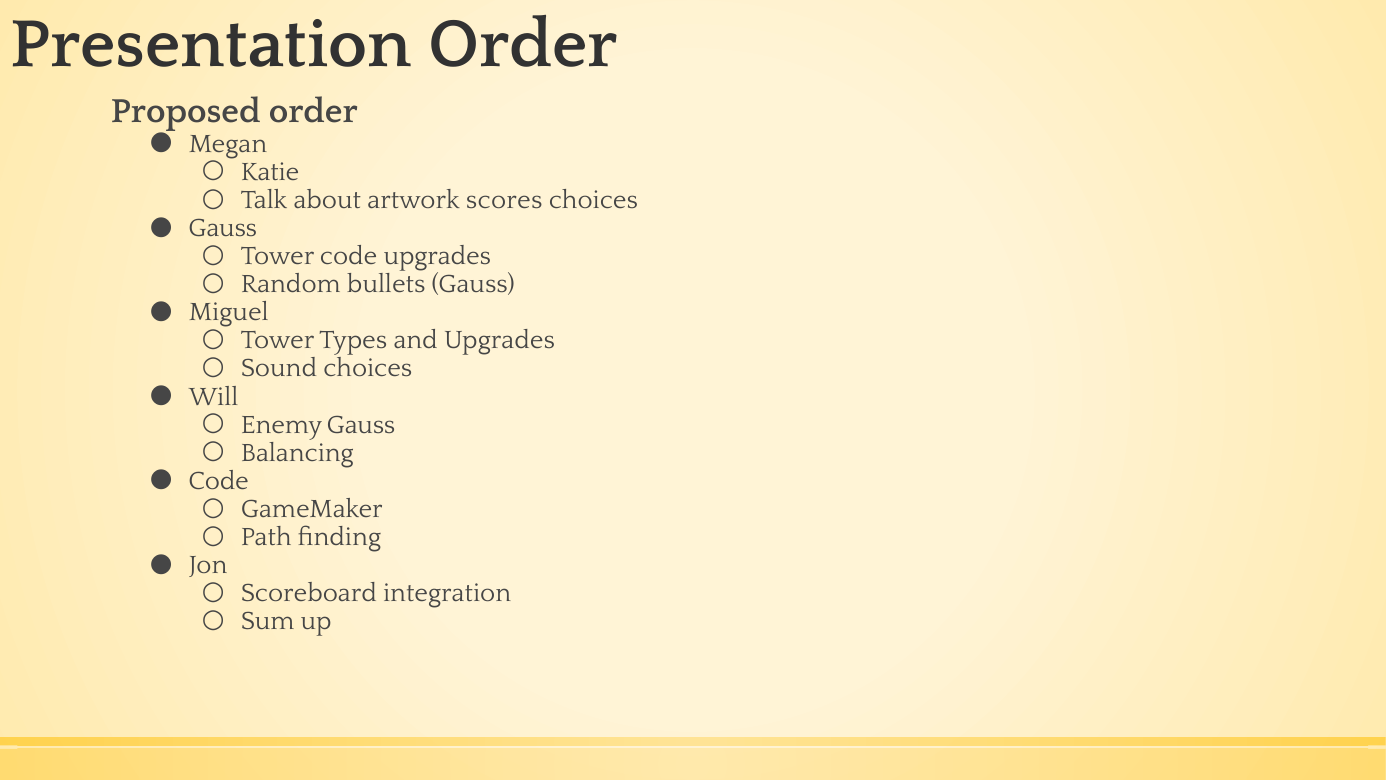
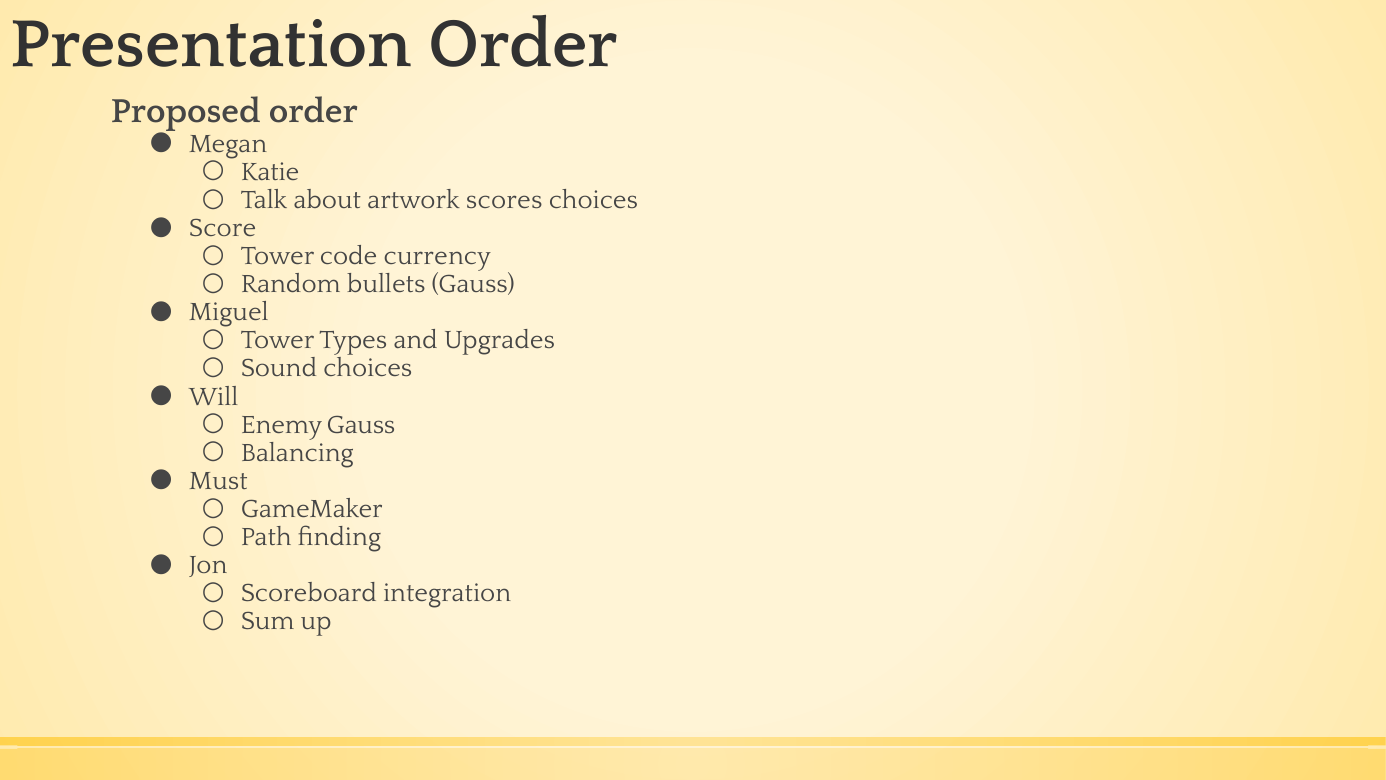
Gauss: Gauss -> Score (223, 228)
code upgrades: upgrades -> currency (437, 256)
Code: Code -> Must (218, 481)
